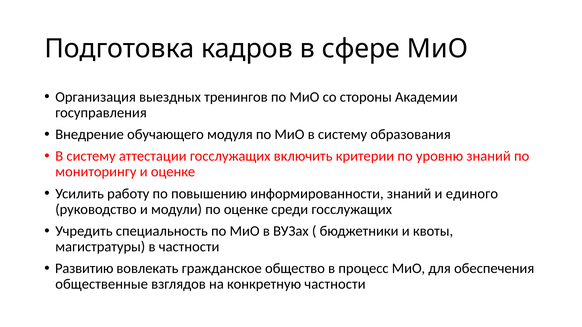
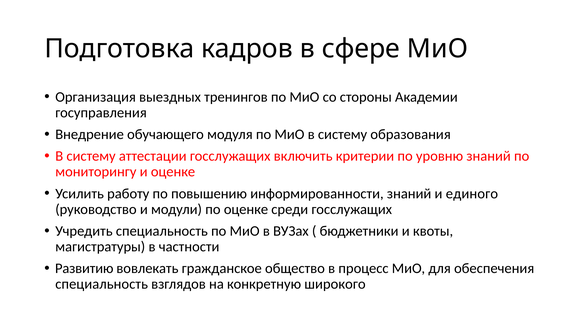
общественные: общественные -> специальность (102, 285)
конкретную частности: частности -> широкого (335, 285)
